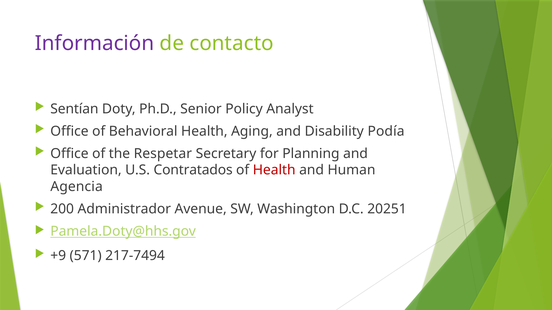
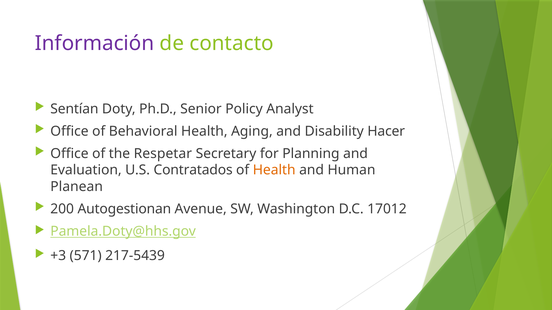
Podía: Podía -> Hacer (386, 131)
Health colour: red -> orange (274, 170)
Agencia: Agencia -> Planean (77, 187)
Administrador: Administrador -> Autogestionan (124, 209)
20251: 20251 -> 17012 (387, 209)
+9: +9 -> +3 (58, 256)
217-7494: 217-7494 -> 217-5439 (135, 256)
